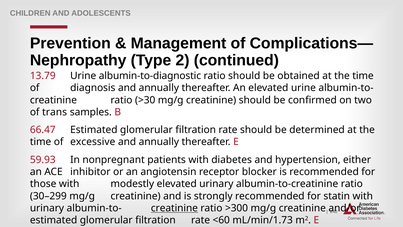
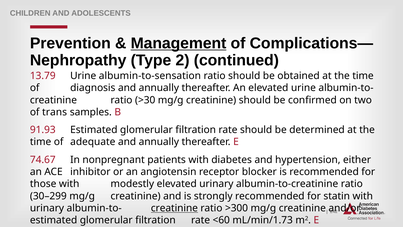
Management underline: none -> present (179, 43)
albumin-to-diagnostic: albumin-to-diagnostic -> albumin-to-sensation (150, 76)
66.47: 66.47 -> 91.93 (43, 130)
excessive: excessive -> adequate (93, 142)
59.93: 59.93 -> 74.67 (43, 159)
